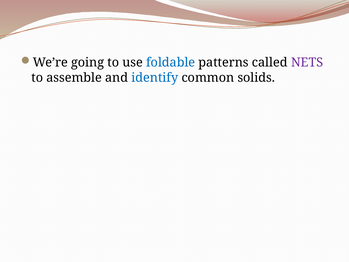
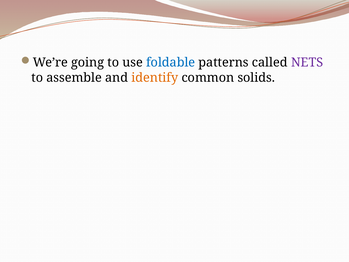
identify colour: blue -> orange (155, 78)
